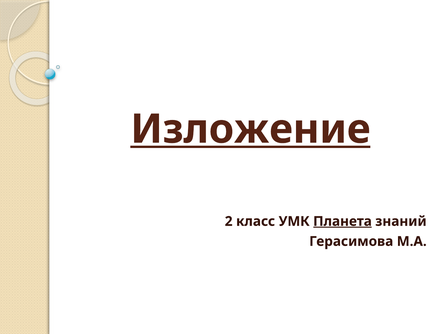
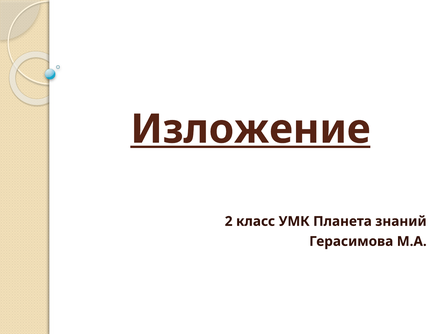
Планета underline: present -> none (343, 222)
